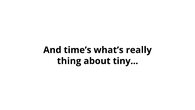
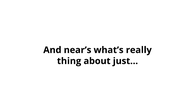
time’s: time’s -> near’s (78, 50)
tiny: tiny -> just (125, 61)
